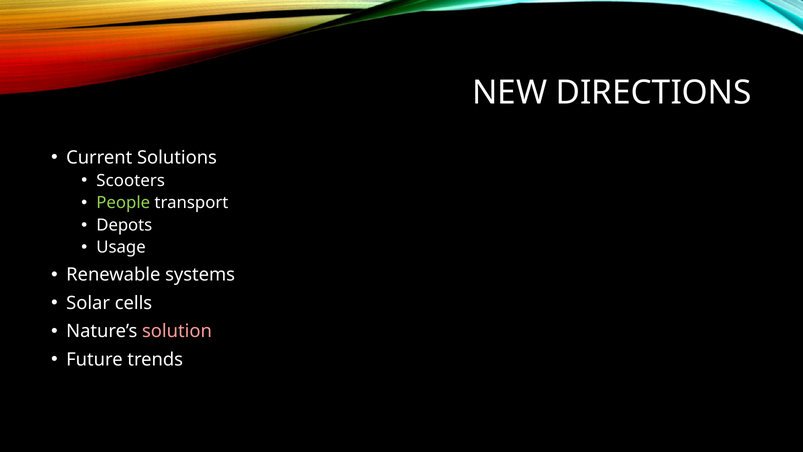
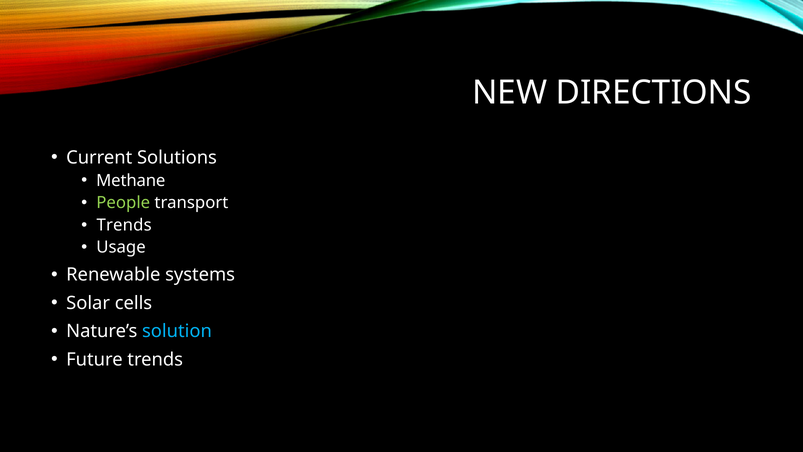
Scooters: Scooters -> Methane (131, 181)
Depots: Depots -> Trends (124, 225)
solution colour: pink -> light blue (177, 331)
